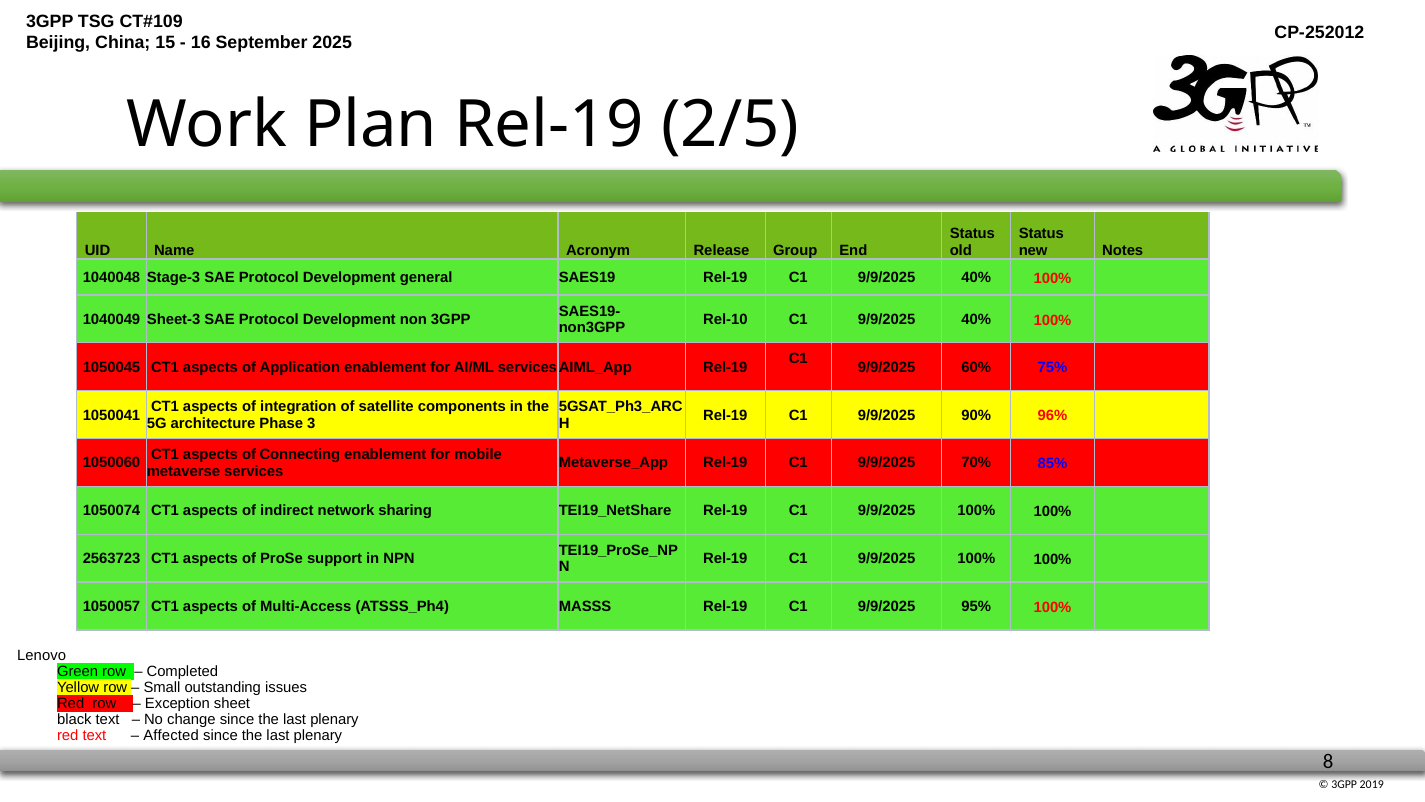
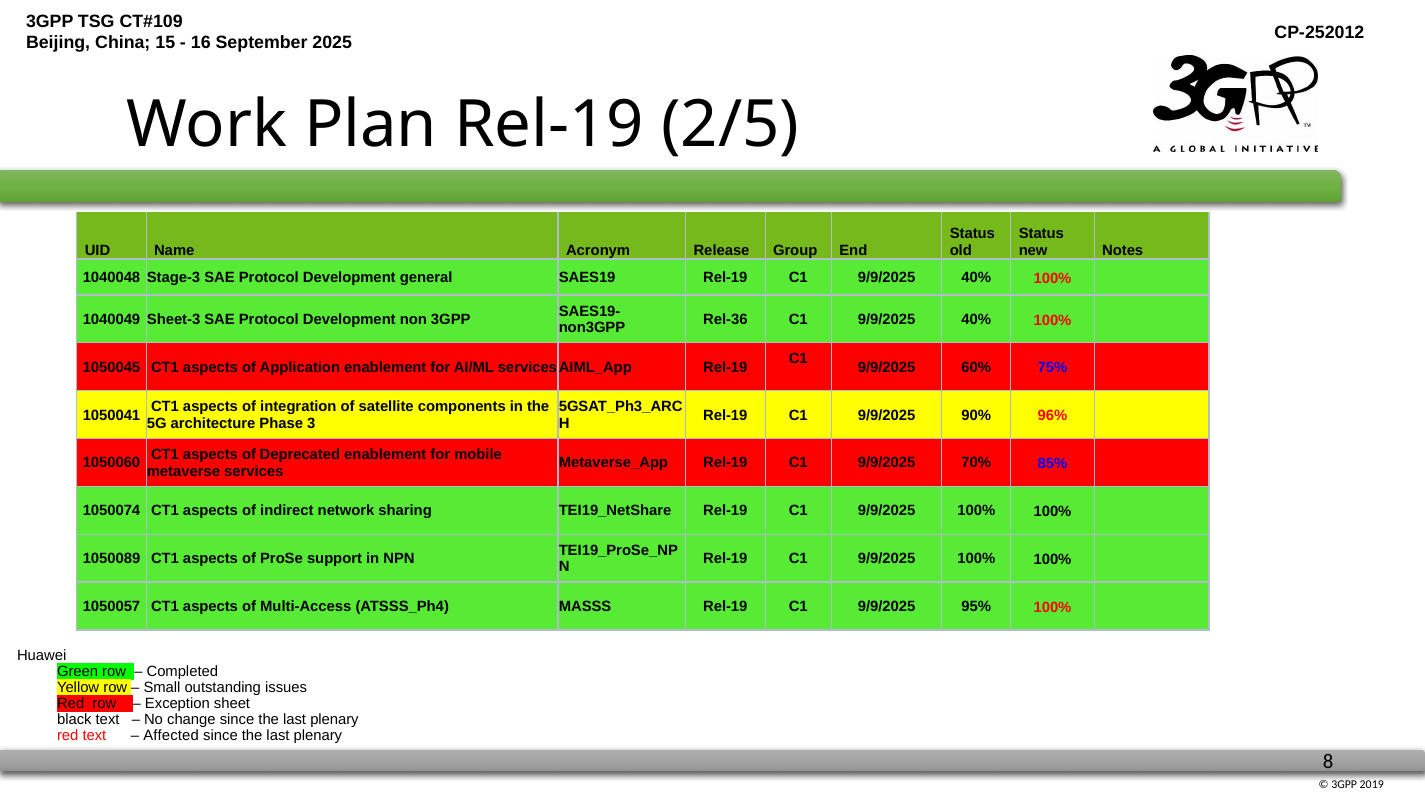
Rel-10: Rel-10 -> Rel-36 (725, 319)
Connecting: Connecting -> Deprecated (300, 454)
2563723: 2563723 -> 1050089 (112, 558)
Lenovo: Lenovo -> Huawei (42, 655)
